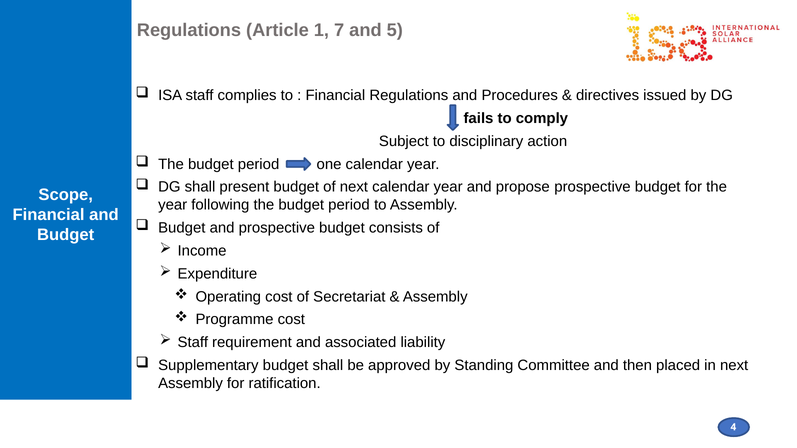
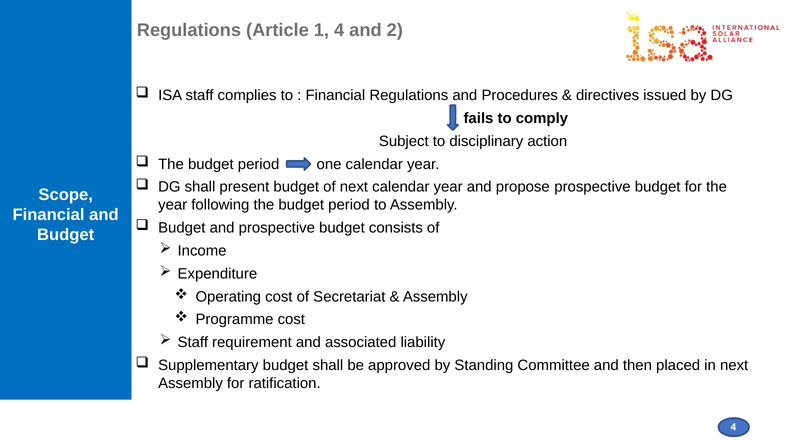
1 7: 7 -> 4 (339, 30)
5: 5 -> 2 (395, 30)
